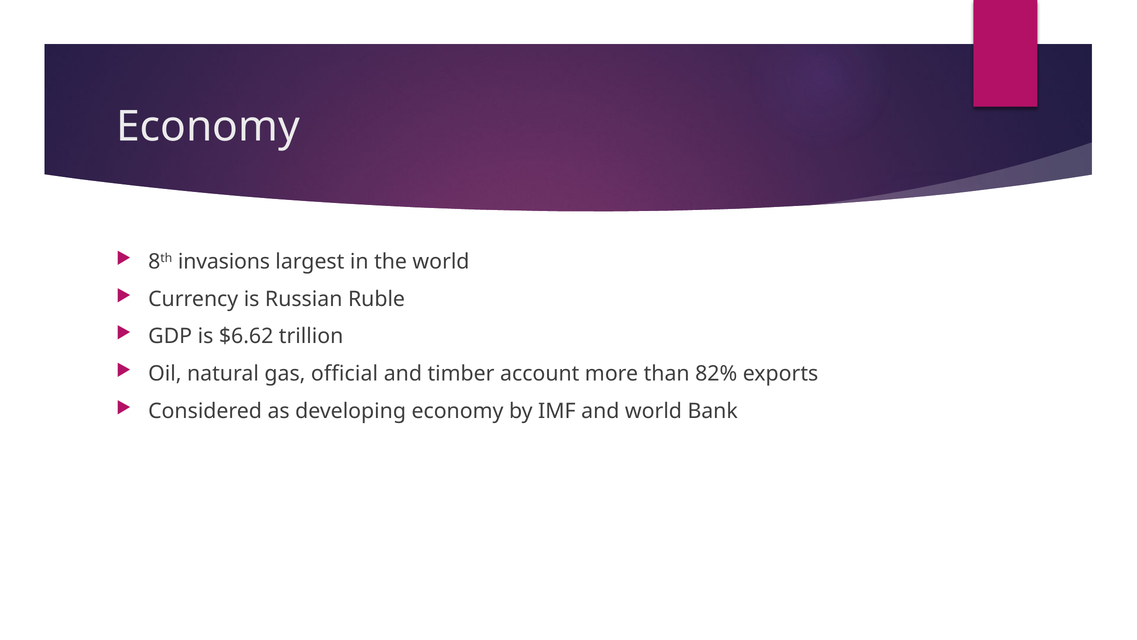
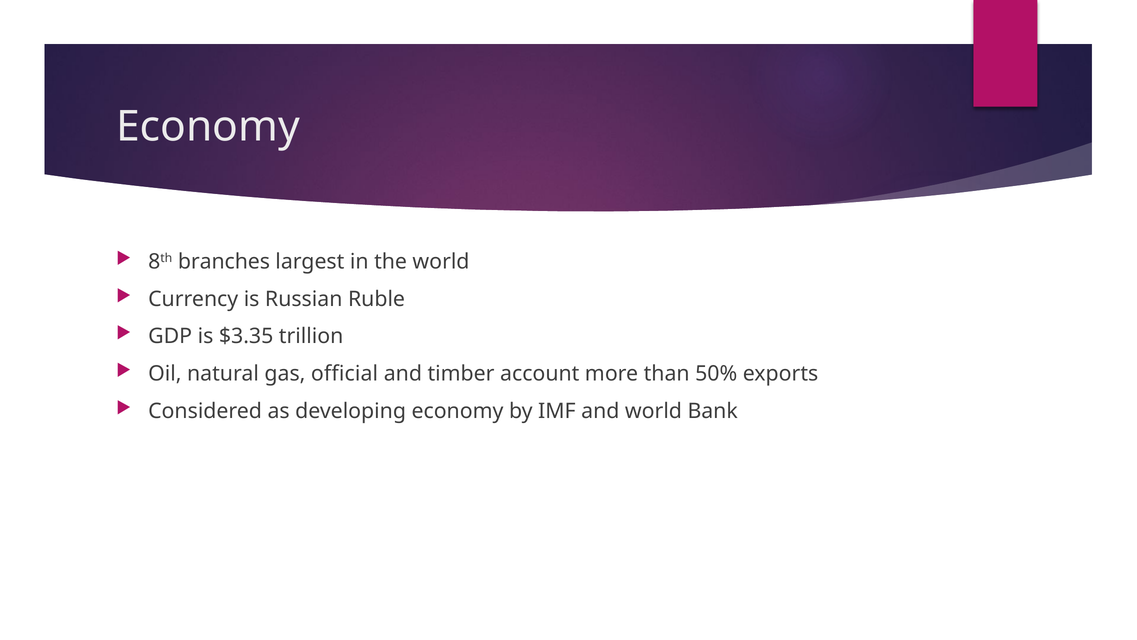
invasions: invasions -> branches (224, 261)
$6.62: $6.62 -> $3.35 (246, 336)
82%: 82% -> 50% (716, 374)
